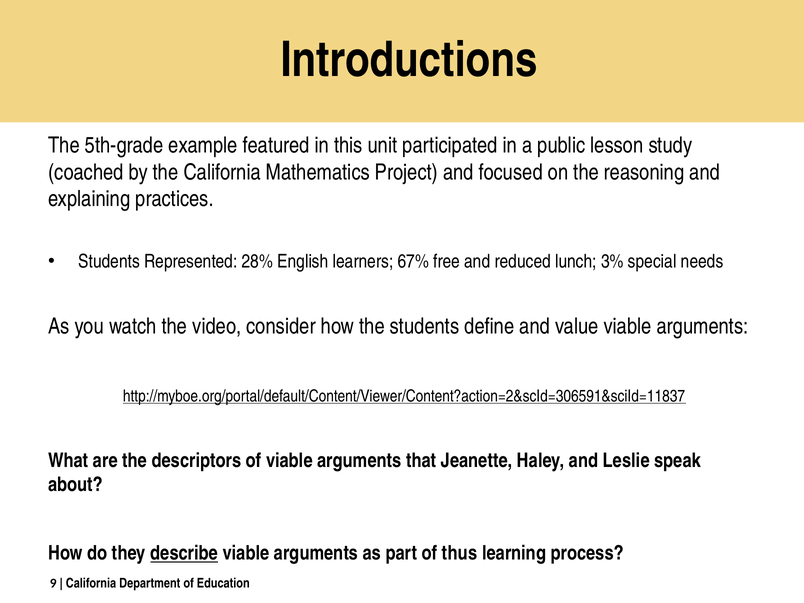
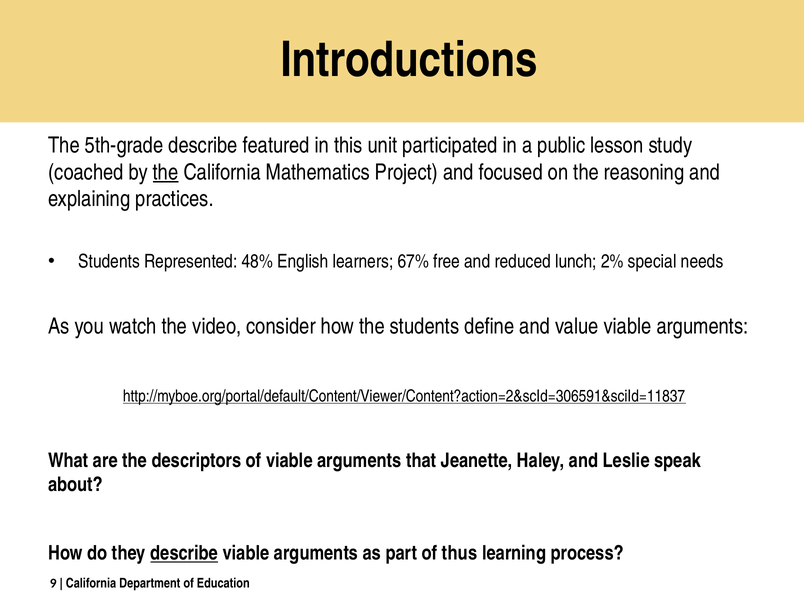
5th-grade example: example -> describe (203, 145)
the underline: none -> present (166, 172)
28%: 28% -> 48% (257, 262)
3%: 3% -> 2% (612, 262)
